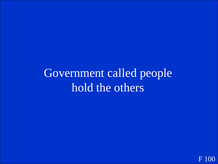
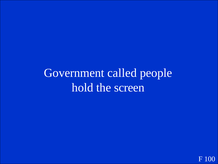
others: others -> screen (129, 87)
